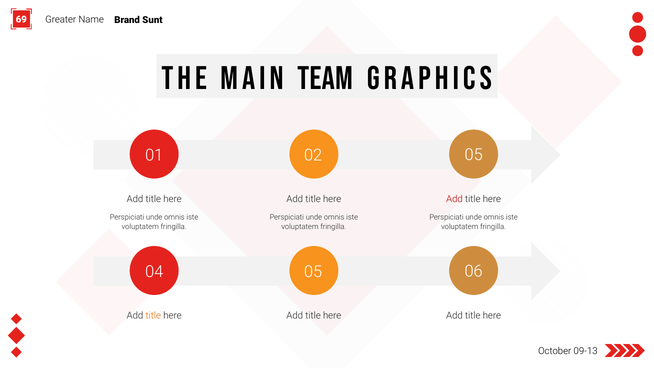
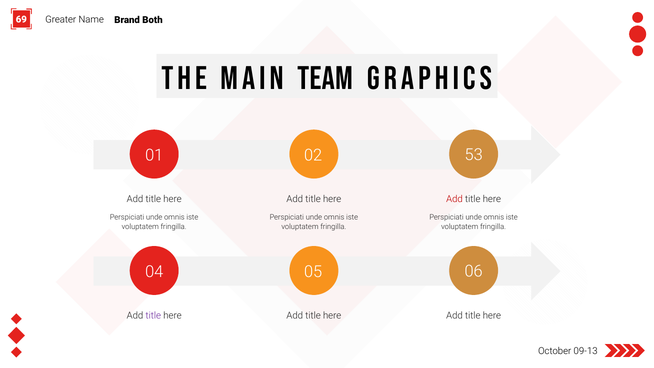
Sunt: Sunt -> Both (153, 20)
02 05: 05 -> 53 (474, 155)
title colour: orange -> purple (153, 315)
